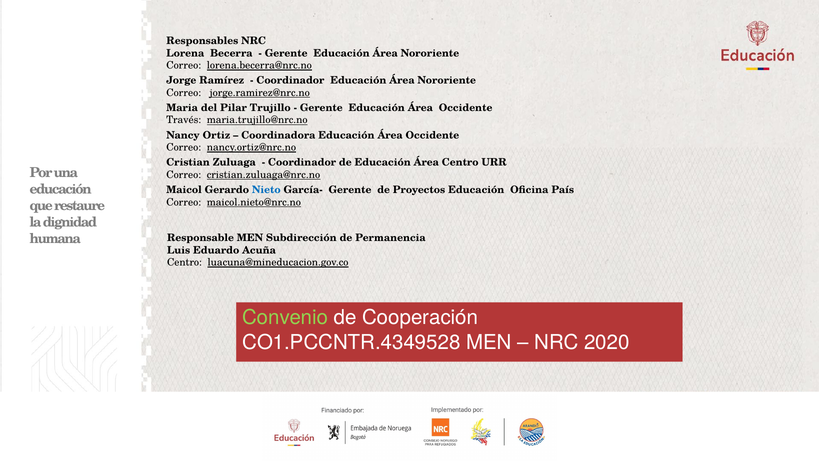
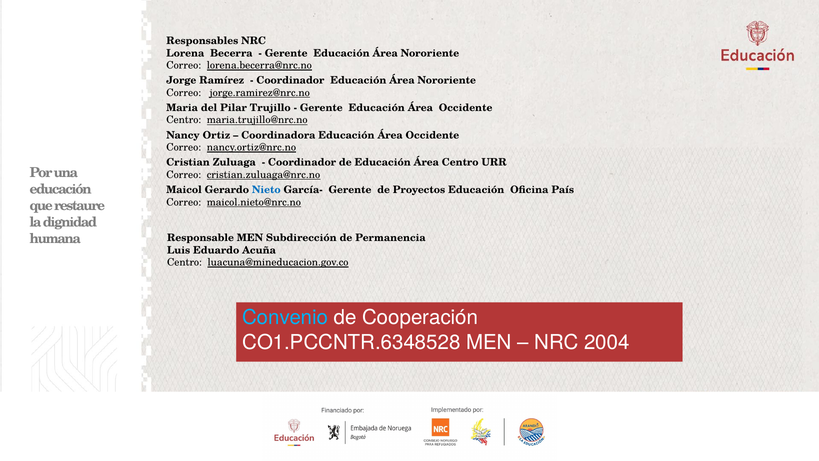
Través: Través -> Centro (184, 120)
Convenio colour: light green -> light blue (285, 318)
CO1.PCCNTR.4349528: CO1.PCCNTR.4349528 -> CO1.PCCNTR.6348528 (351, 342)
2020: 2020 -> 2004 (607, 342)
